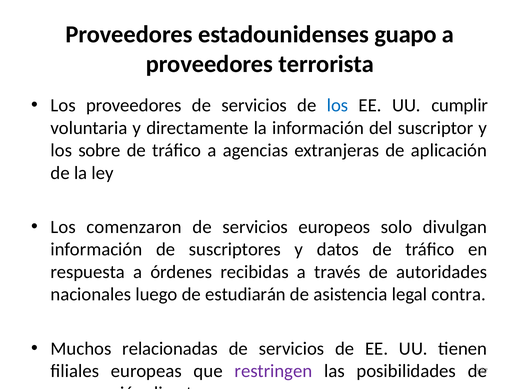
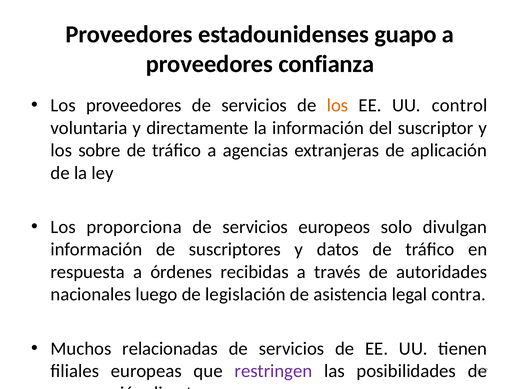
terrorista: terrorista -> confianza (326, 64)
los colour: blue -> orange (338, 106)
cumplir: cumplir -> control (460, 106)
comenzaron: comenzaron -> proporciona (134, 227)
estudiarán: estudiarán -> legislación (245, 295)
